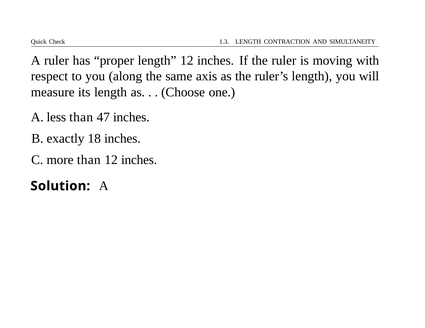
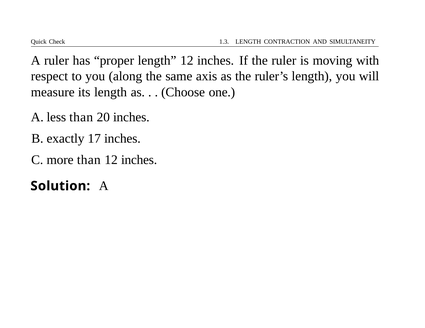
47: 47 -> 20 (103, 117)
18: 18 -> 17 (94, 139)
